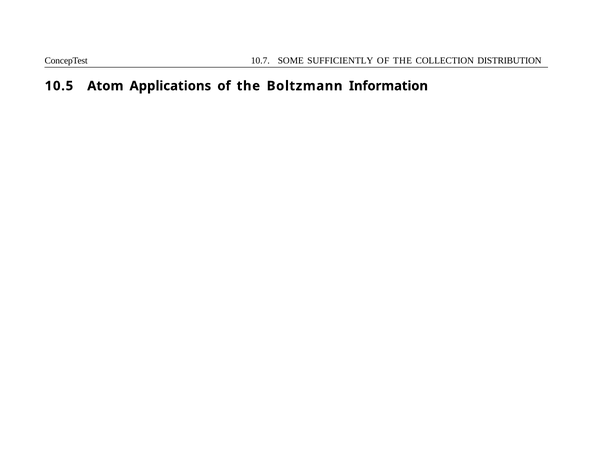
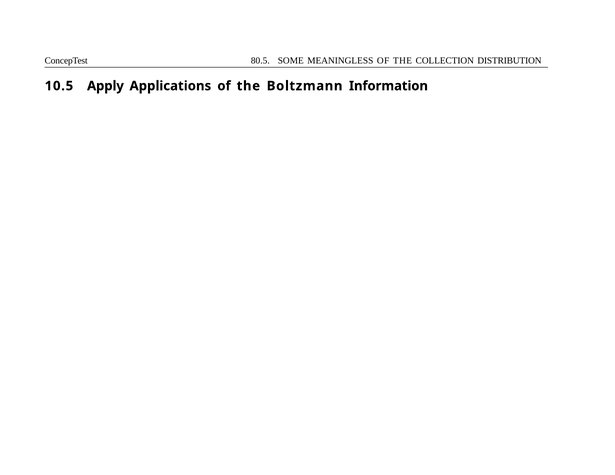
10.7: 10.7 -> 80.5 (260, 61)
SUFFICIENTLY: SUFFICIENTLY -> MEANINGLESS (340, 61)
Atom: Atom -> Apply (105, 86)
